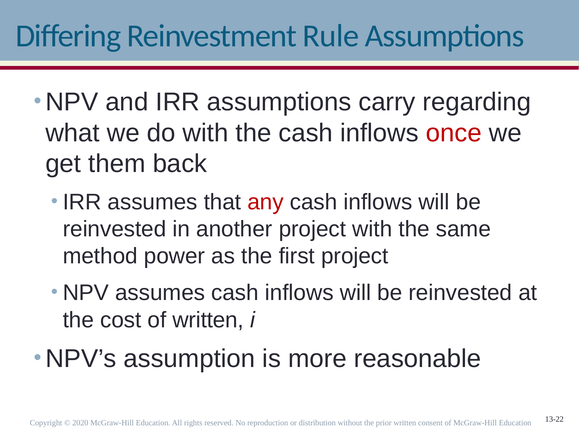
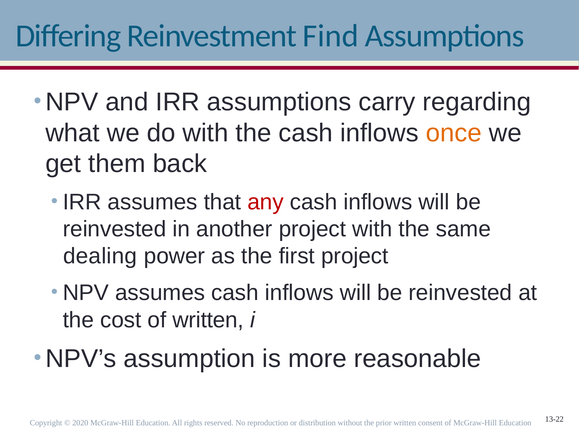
Rule: Rule -> Find (331, 36)
once colour: red -> orange (454, 133)
method: method -> dealing (100, 256)
